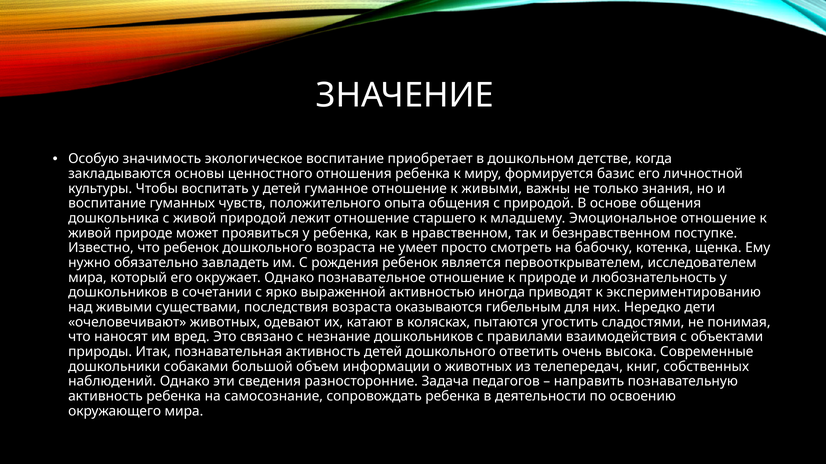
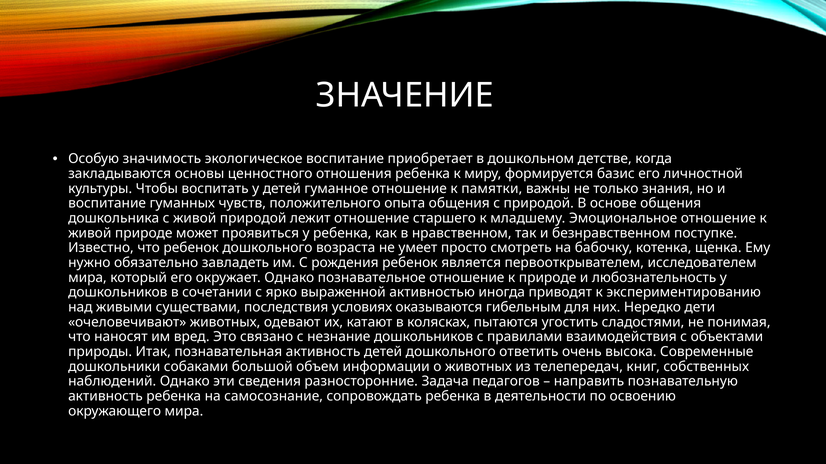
к живыми: живыми -> памятки (492, 189)
последствия возраста: возраста -> условиях (362, 308)
